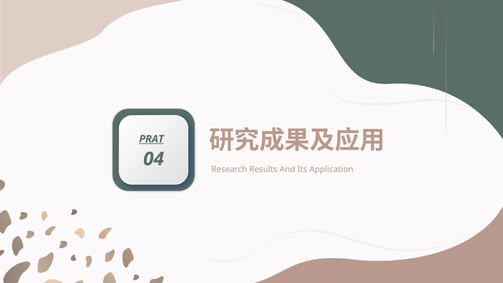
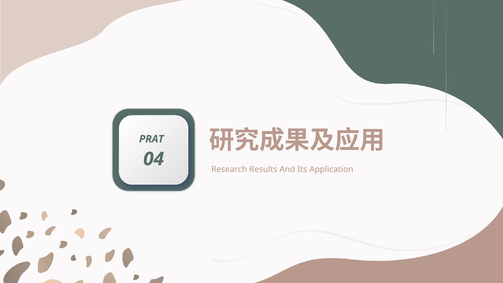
PRAT underline: present -> none (151, 139)
